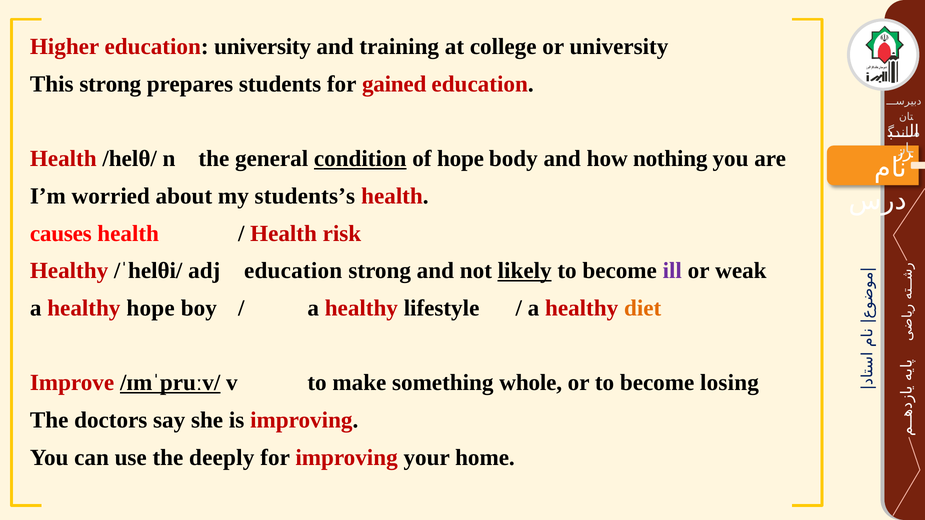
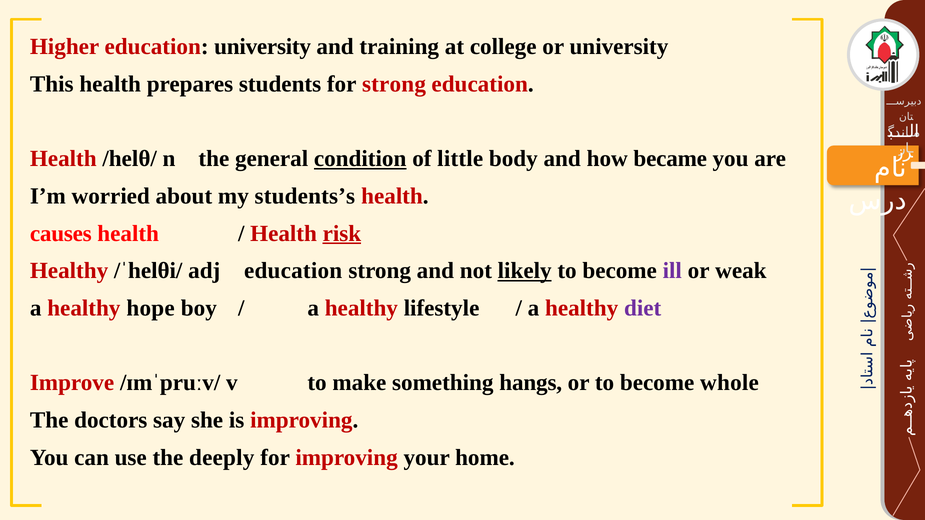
This strong: strong -> health (110, 84)
for gained: gained -> strong (394, 84)
of hope: hope -> little (460, 159)
nothing: nothing -> became (670, 159)
risk underline: none -> present (342, 234)
diet colour: orange -> purple (643, 308)
/ɪmˈpruːv/ underline: present -> none (170, 383)
whole: whole -> hangs (531, 383)
losing: losing -> whole (729, 383)
